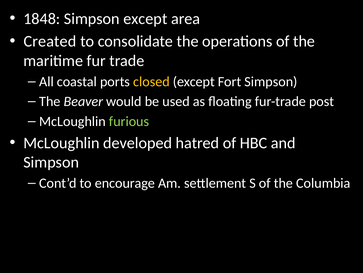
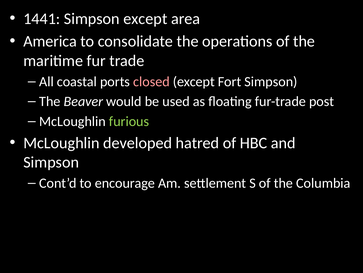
1848: 1848 -> 1441 (42, 19)
Created: Created -> America (50, 41)
closed colour: yellow -> pink (151, 81)
